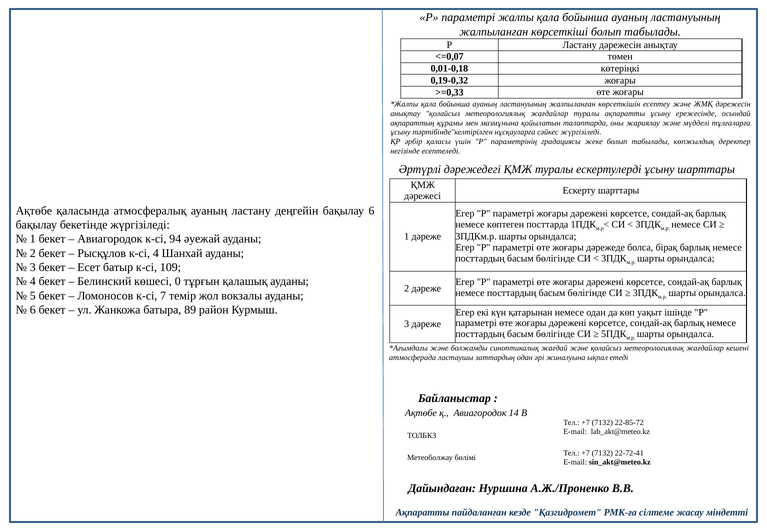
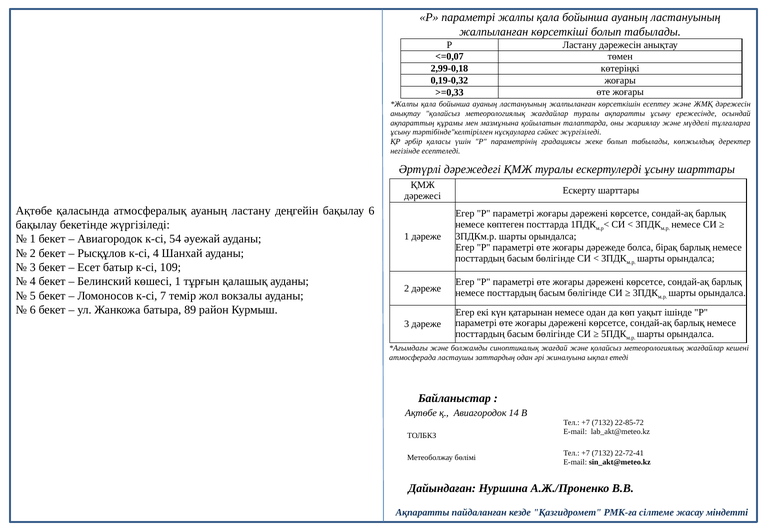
0,01-0,18: 0,01-0,18 -> 2,99-0,18 (449, 68)
94: 94 -> 54 (175, 239)
көшесі 0: 0 -> 1 (178, 282)
